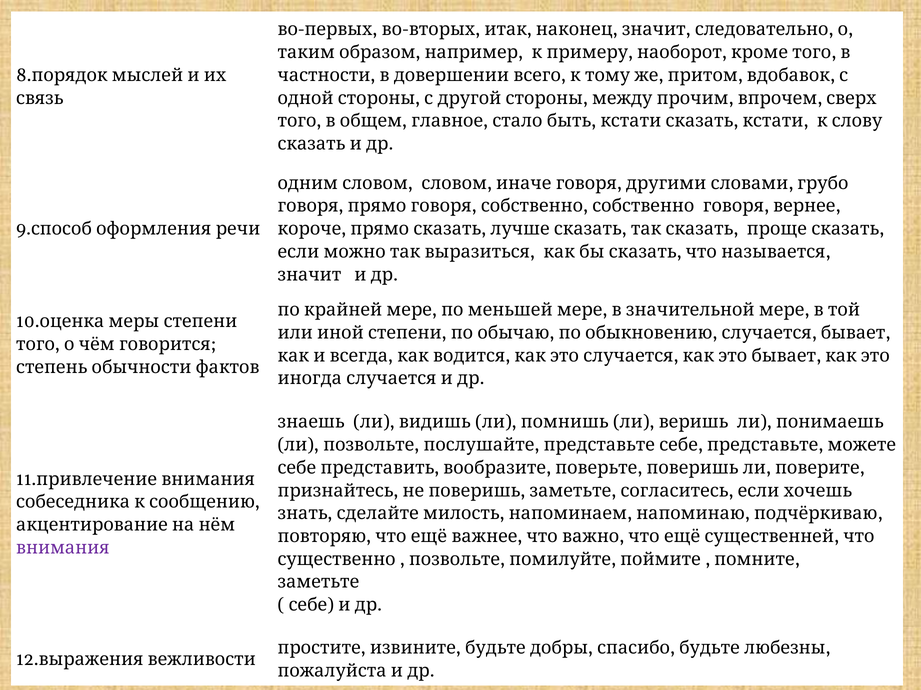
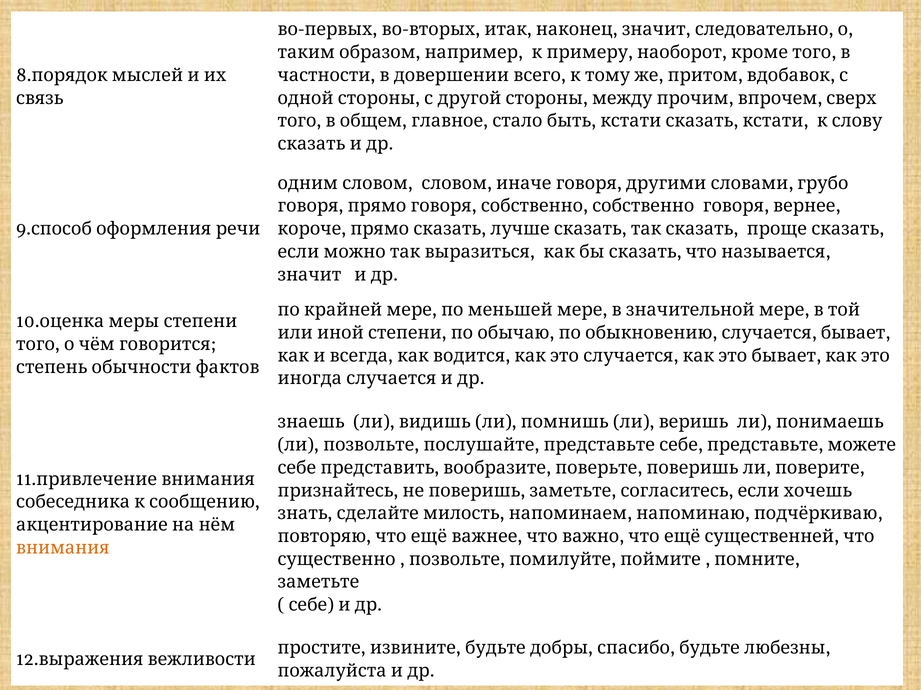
внимания colour: purple -> orange (63, 548)
